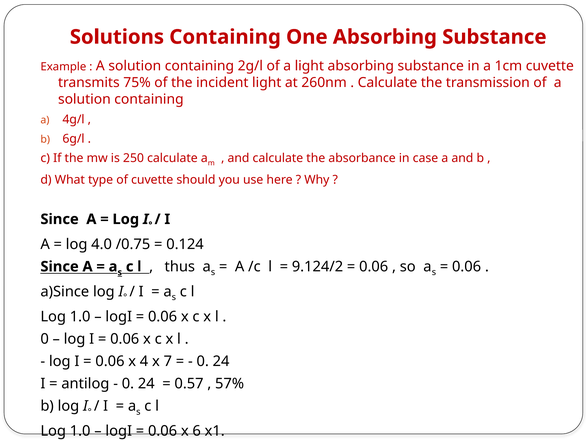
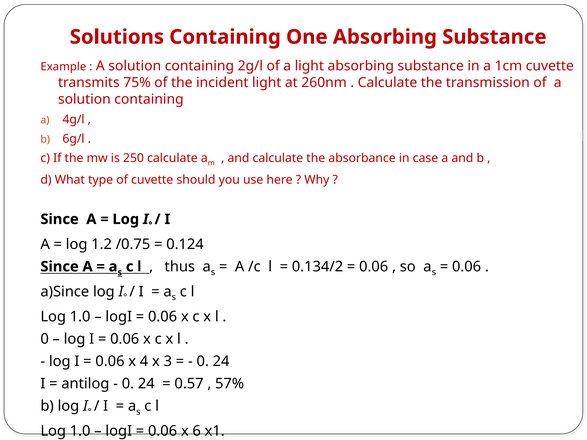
4.0: 4.0 -> 1.2 (102, 244)
9.124/2: 9.124/2 -> 0.134/2 (318, 267)
7: 7 -> 3 (168, 362)
